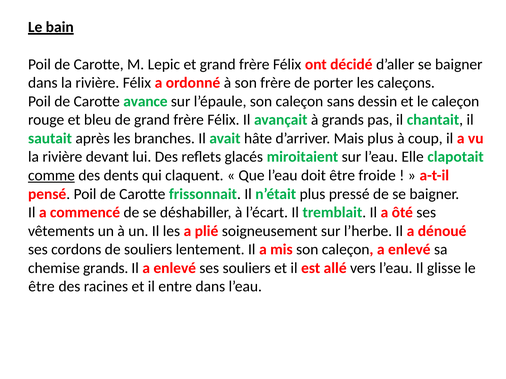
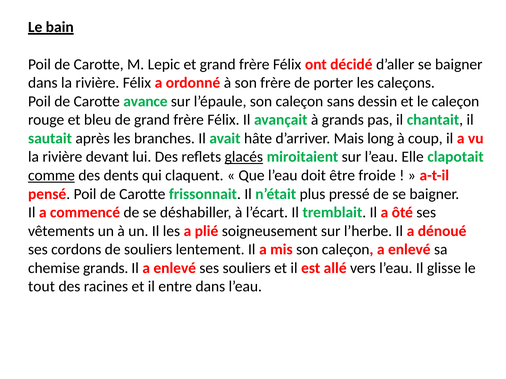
Mais plus: plus -> long (381, 139)
glacés underline: none -> present (244, 157)
être: être -> tout (41, 287)
